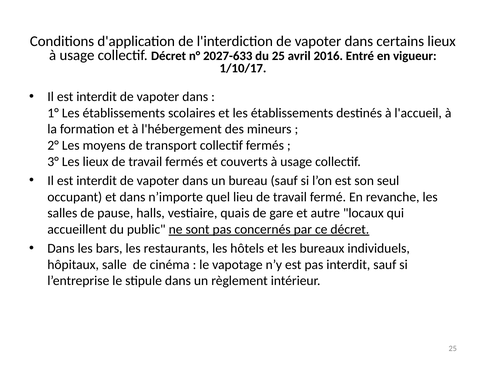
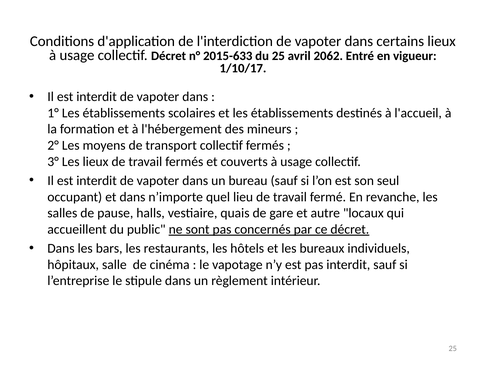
2027-633: 2027-633 -> 2015-633 (228, 56)
2016: 2016 -> 2062 (328, 56)
